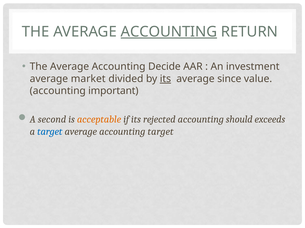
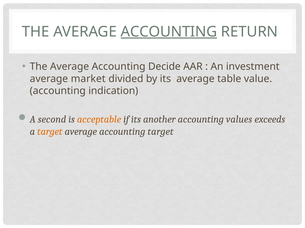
its underline: present -> none (165, 79)
since: since -> table (229, 79)
important: important -> indication (113, 91)
rejected: rejected -> another (159, 120)
should: should -> values (239, 120)
target colour: blue -> orange (50, 132)
